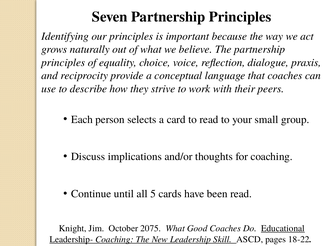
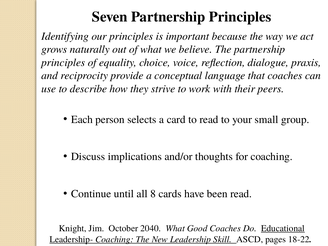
5: 5 -> 8 (153, 194)
2075: 2075 -> 2040 (151, 228)
